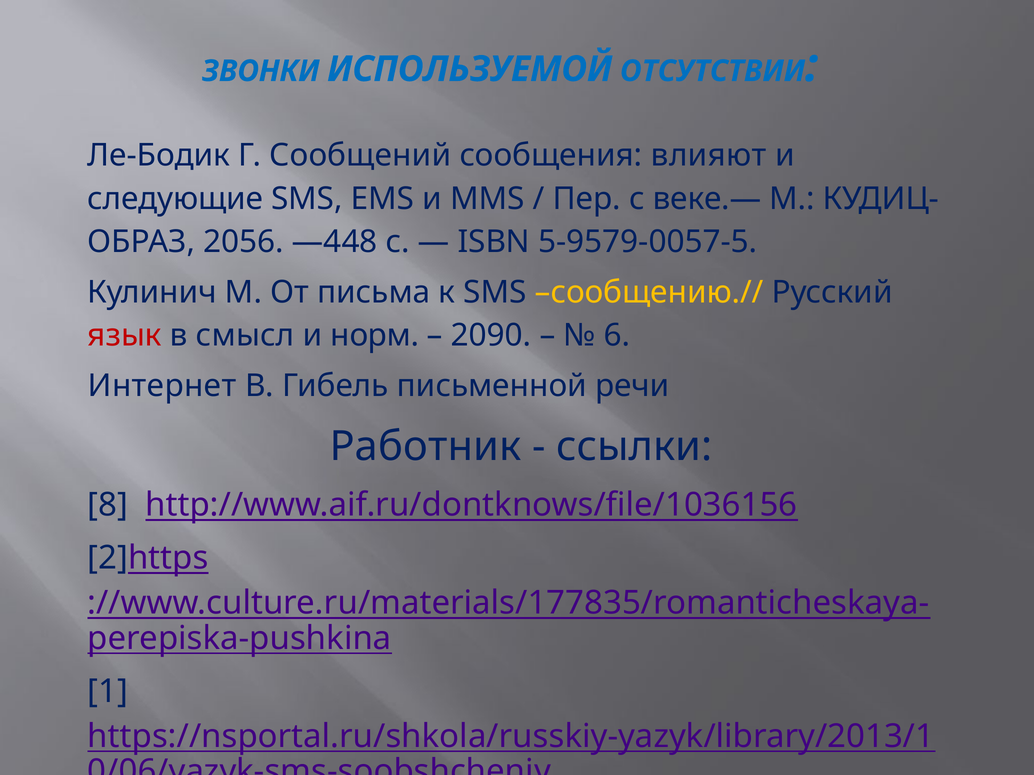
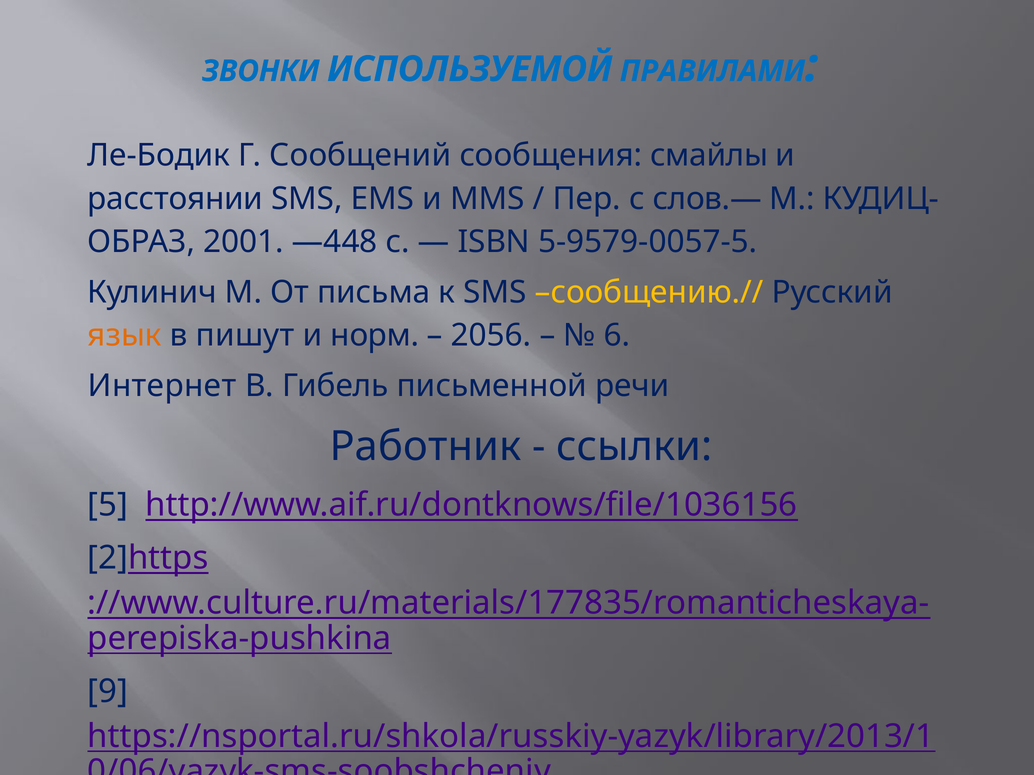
ОТСУТСТВИИ: ОТСУТСТВИИ -> ПРАВИЛАМИ (712, 71)
влияют: влияют -> смайлы (709, 156)
следующие: следующие -> расстоянии (175, 199)
веке.—: веке.— -> слов.— (707, 199)
2056: 2056 -> 2001 (244, 242)
язык colour: red -> orange (125, 336)
смысл: смысл -> пишут (245, 336)
2090: 2090 -> 2056 (491, 336)
8: 8 -> 5 (108, 505)
1: 1 -> 9 (108, 692)
